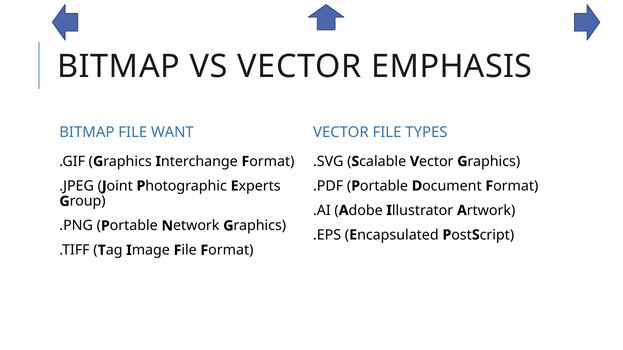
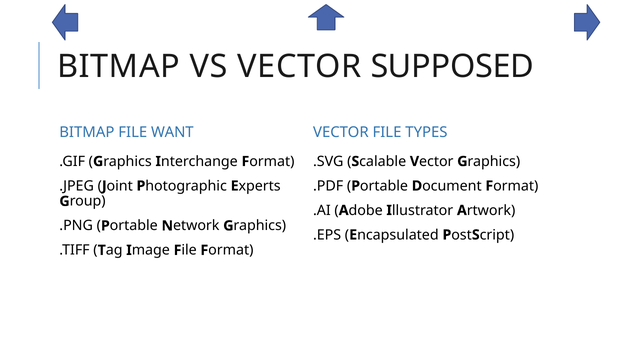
EMPHASIS: EMPHASIS -> SUPPOSED (452, 67)
